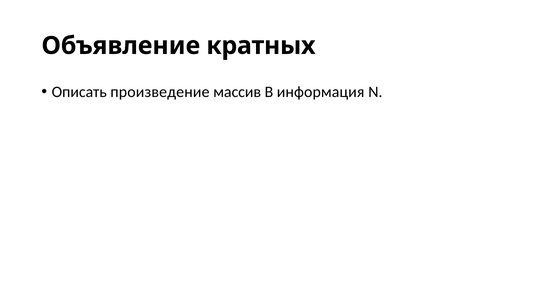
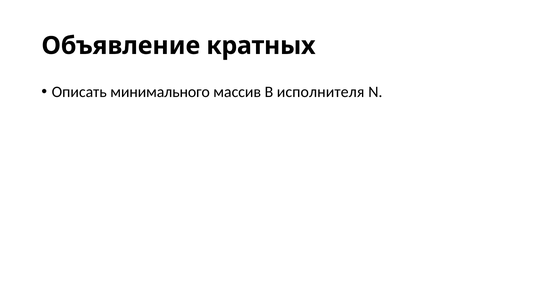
произведение: произведение -> минимального (160, 92)
информация: информация -> исполнителя (321, 92)
